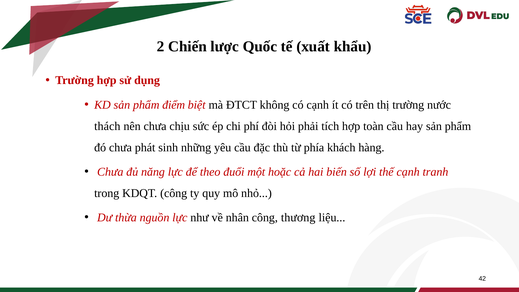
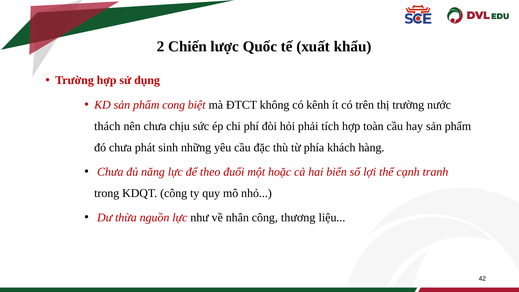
điểm: điểm -> cong (174, 105)
có cạnh: cạnh -> kênh (318, 105)
